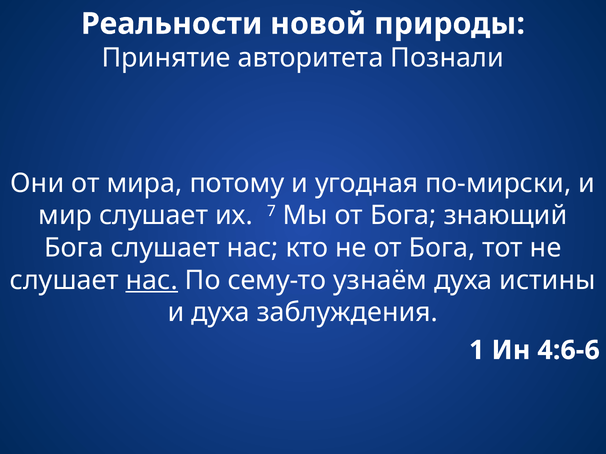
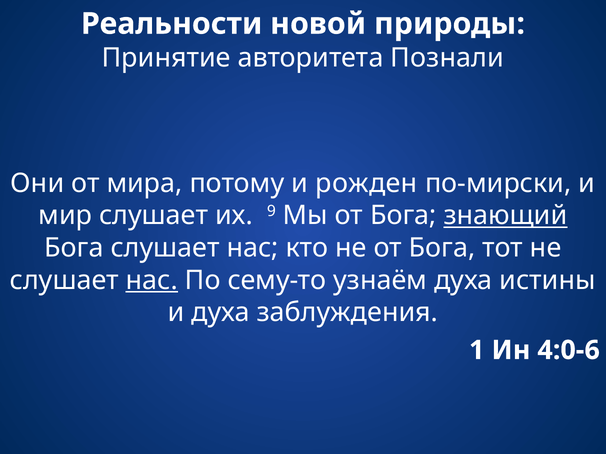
угодная: угодная -> рожден (366, 183)
7: 7 -> 9 (271, 212)
знающий underline: none -> present (506, 216)
4:6-6: 4:6-6 -> 4:0-6 (569, 351)
